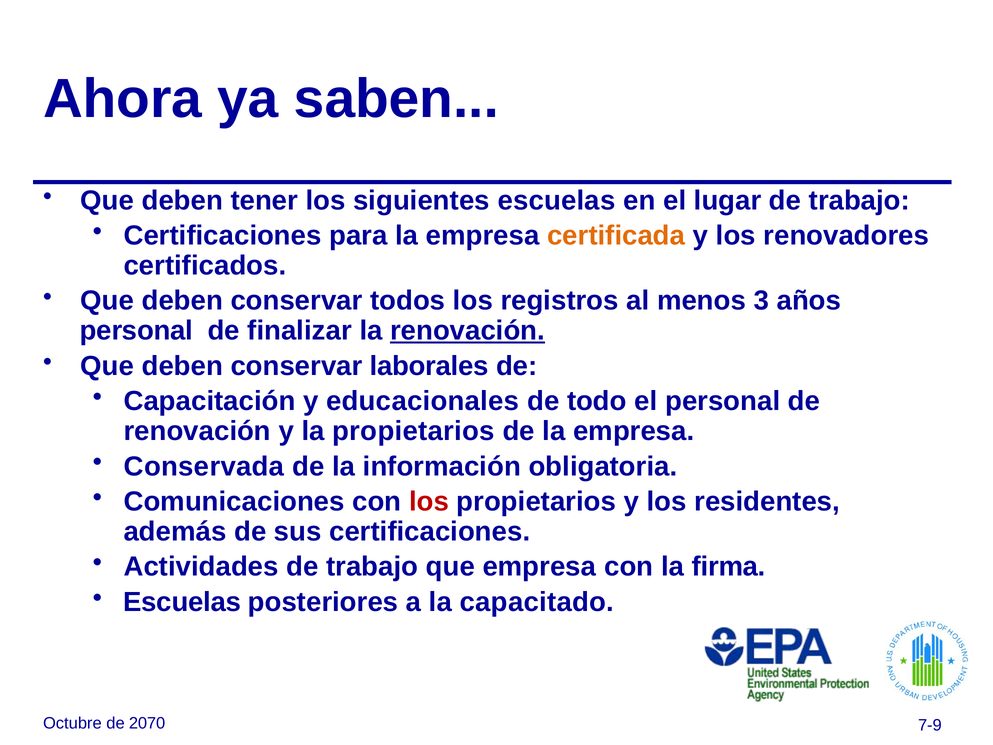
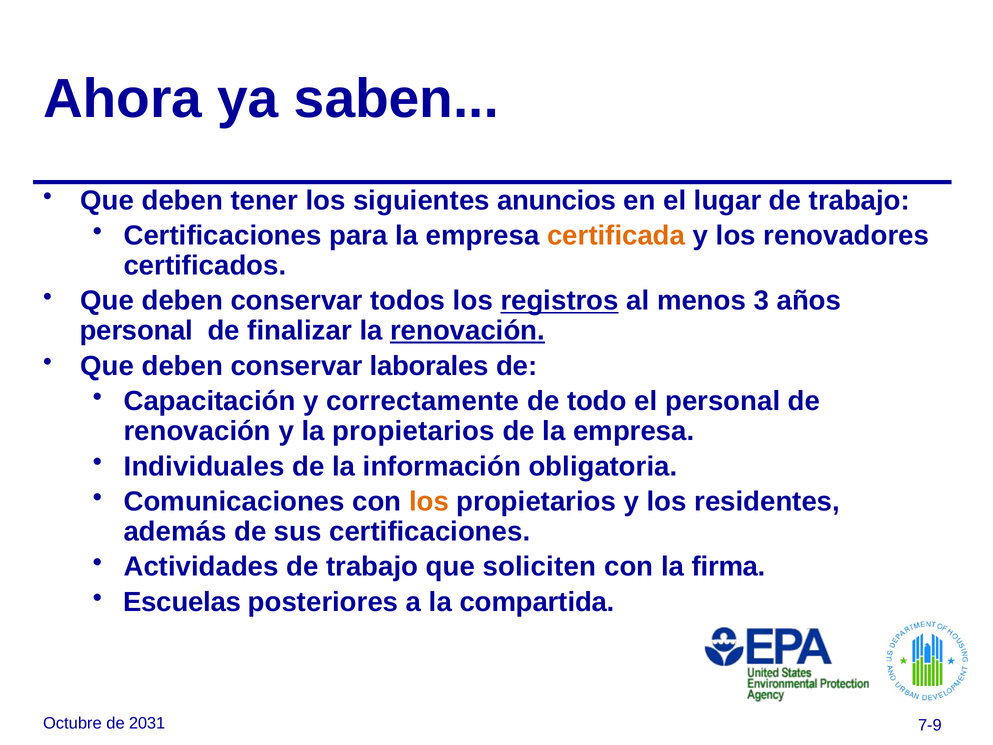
siguientes escuelas: escuelas -> anuncios (557, 200)
registros underline: none -> present (560, 301)
educacionales: educacionales -> correctamente (423, 401)
Conservada: Conservada -> Individuales (204, 466)
los colour: red -> orange (429, 502)
que empresa: empresa -> soliciten (539, 567)
capacitado: capacitado -> compartida (537, 602)
2070: 2070 -> 2031 (147, 723)
